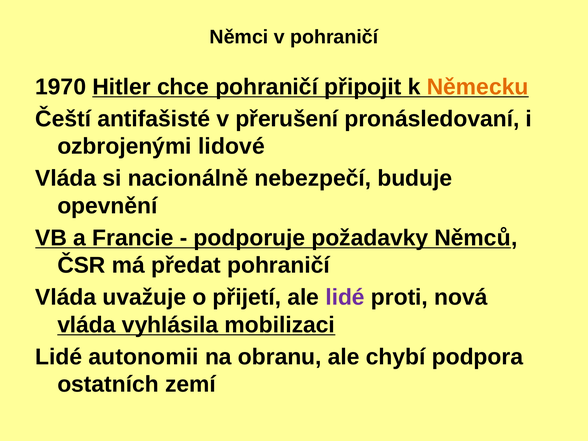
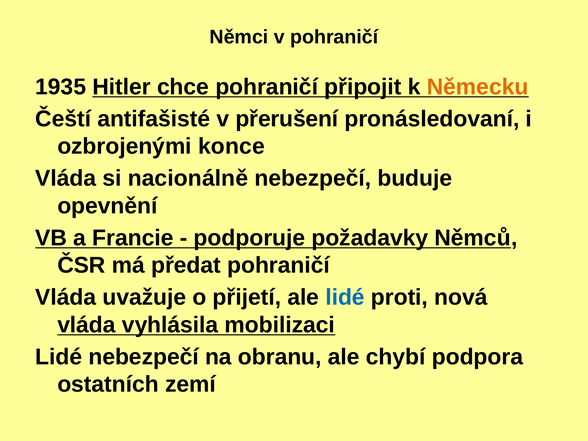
1970: 1970 -> 1935 (61, 87)
lidové: lidové -> konce (231, 146)
lidé colour: purple -> blue (345, 297)
Lidé autonomii: autonomii -> nebezpečí (144, 357)
